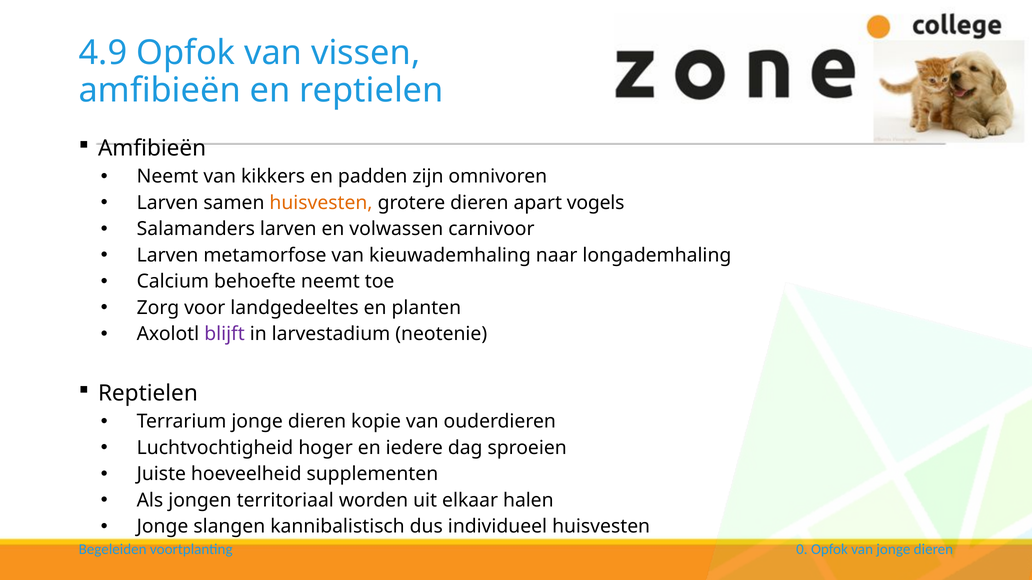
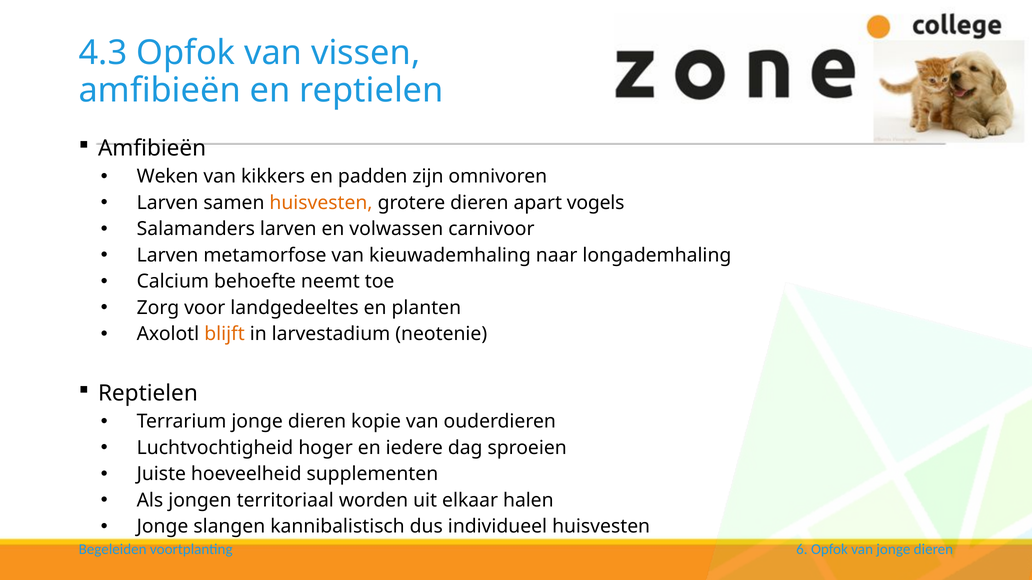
4.9: 4.9 -> 4.3 (103, 53)
Neemt: Neemt -> Weken (168, 177)
blijft colour: purple -> orange (225, 334)
0: 0 -> 6 (802, 550)
